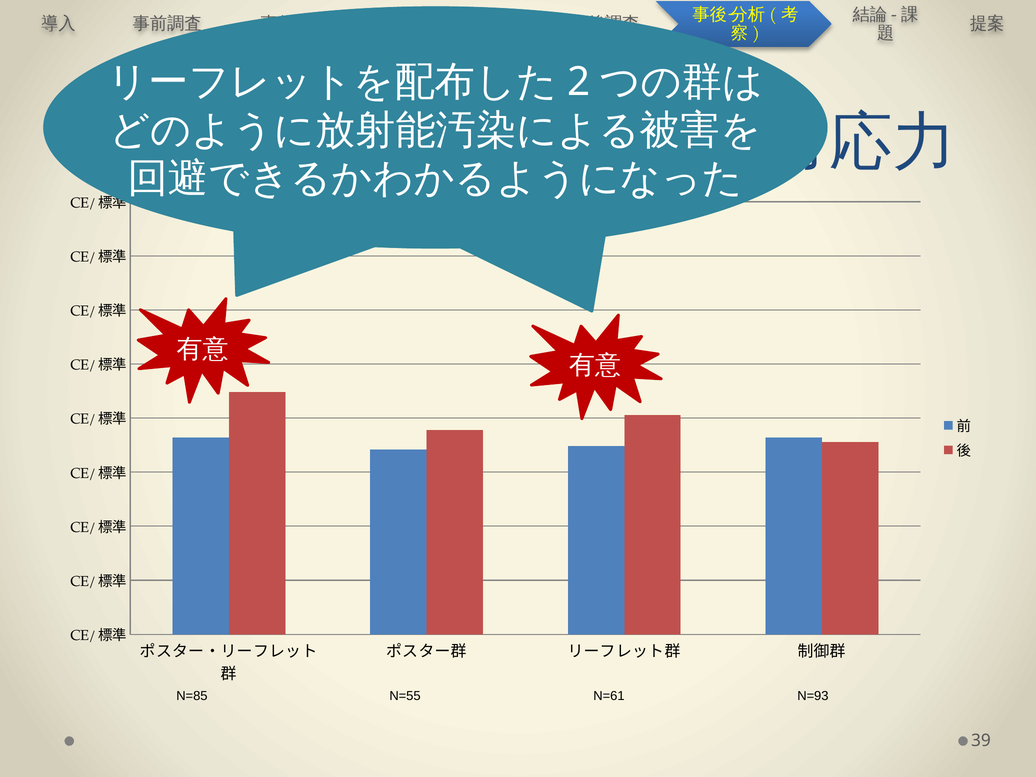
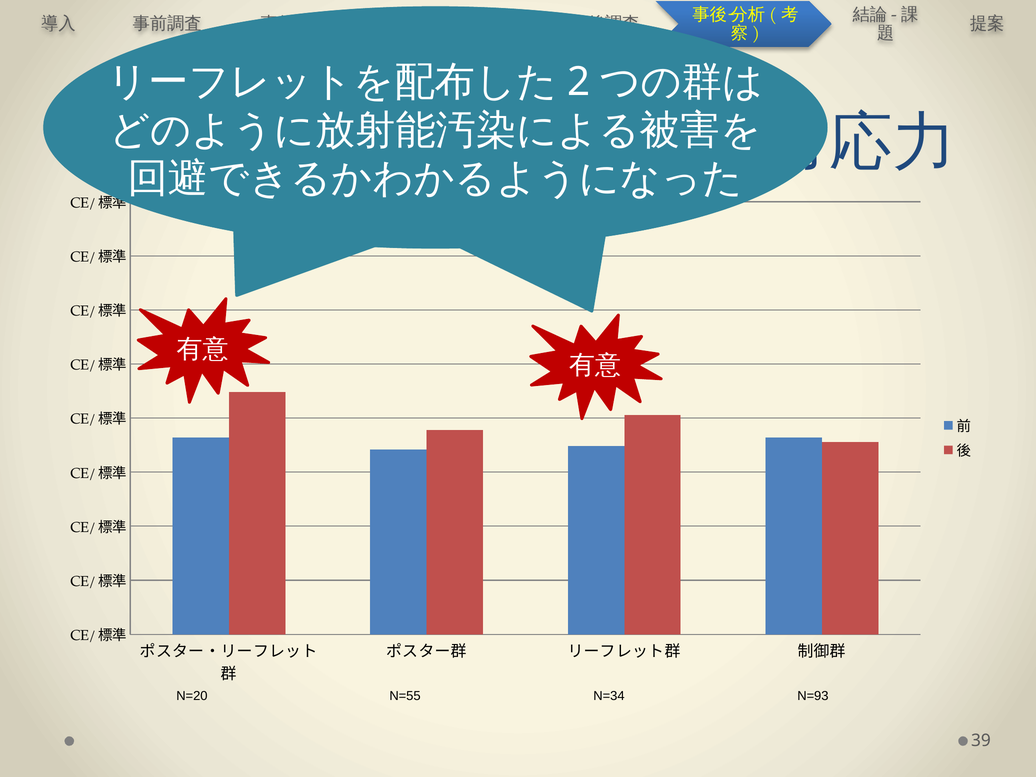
N=85: N=85 -> N=20 (192, 696)
N=61: N=61 -> N=34 (609, 696)
